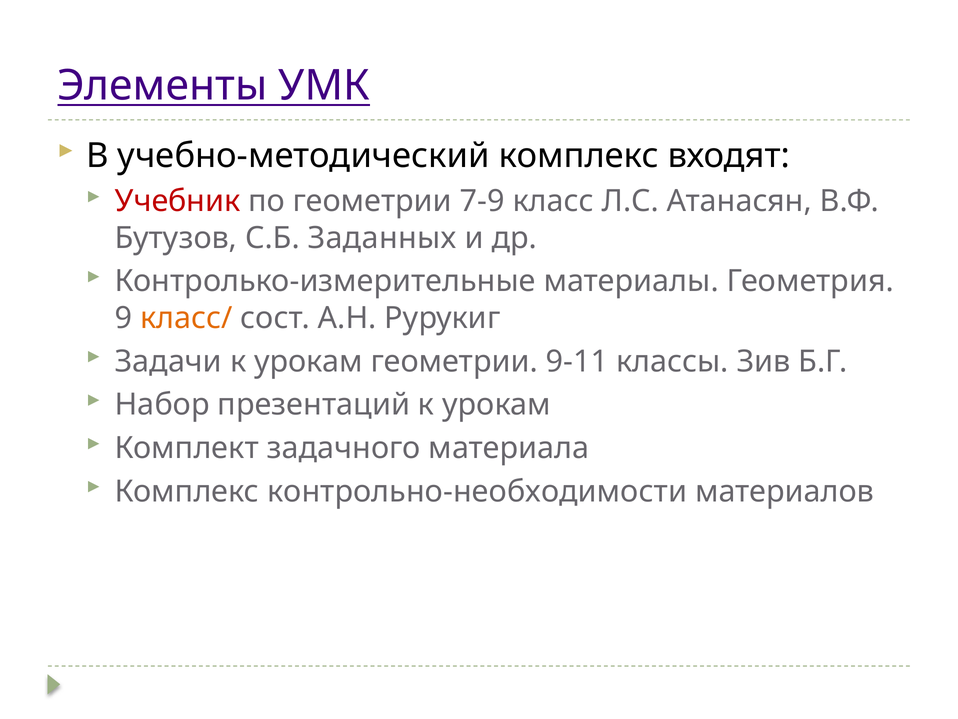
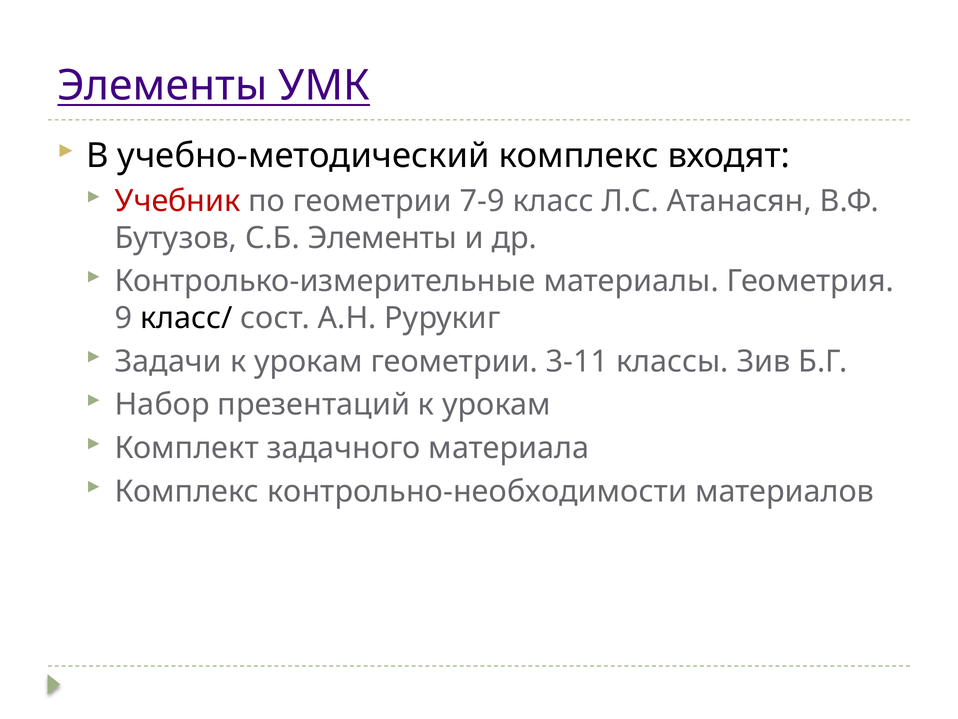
С.Б Заданных: Заданных -> Элементы (382, 238)
класс/ colour: orange -> black (186, 318)
9-11: 9-11 -> 3-11 (577, 361)
